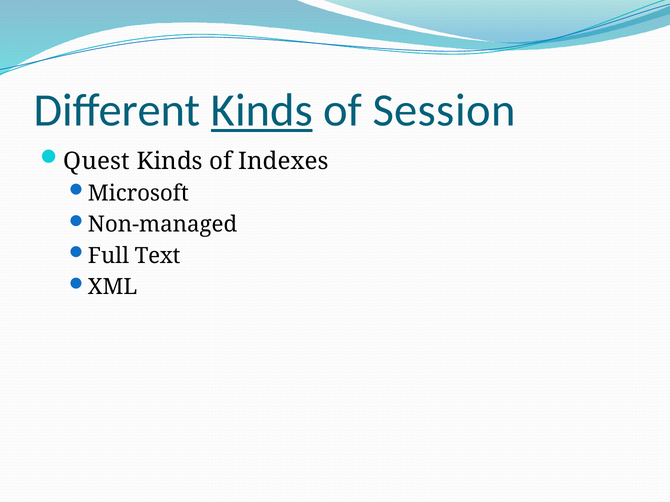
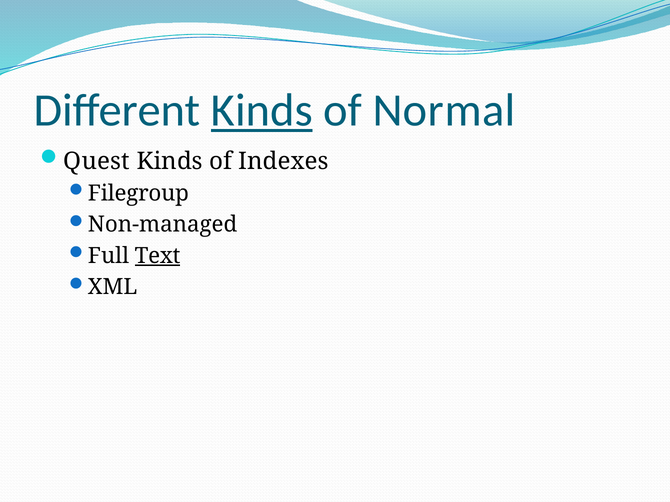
Session: Session -> Normal (444, 111)
Microsoft: Microsoft -> Filegroup (138, 194)
Text underline: none -> present (158, 256)
